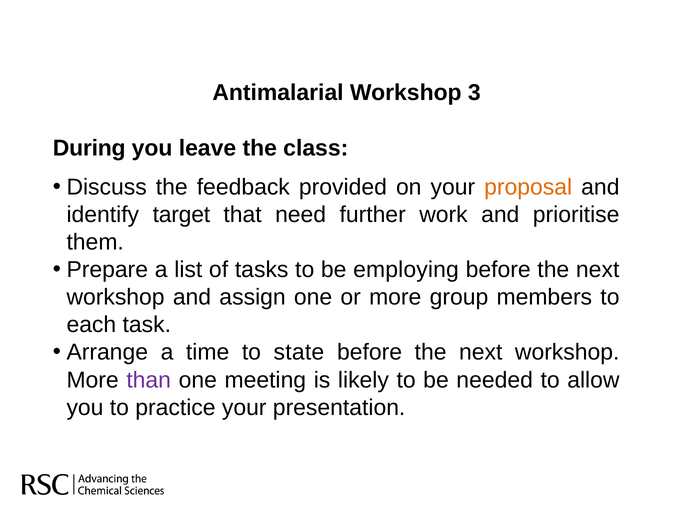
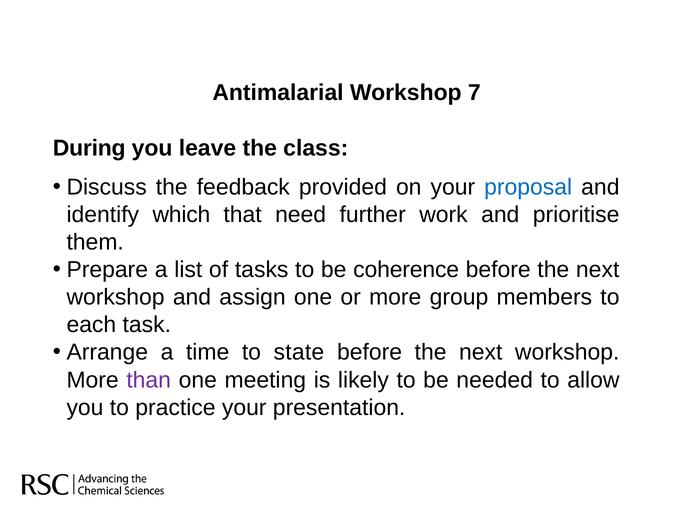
3: 3 -> 7 (474, 93)
proposal colour: orange -> blue (528, 187)
target: target -> which (181, 215)
employing: employing -> coherence (406, 270)
